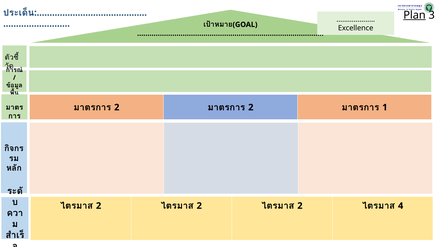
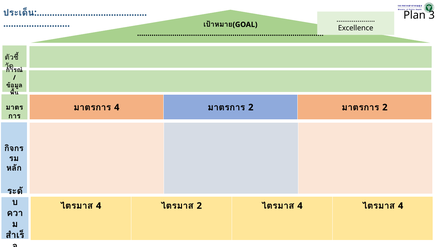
Plan underline: present -> none (415, 15)
2: 2 -> 4 (117, 107)
1: 1 -> 2 (385, 107)
2: 2 -> 4 (99, 205)
2: 2 -> 4 (300, 205)
